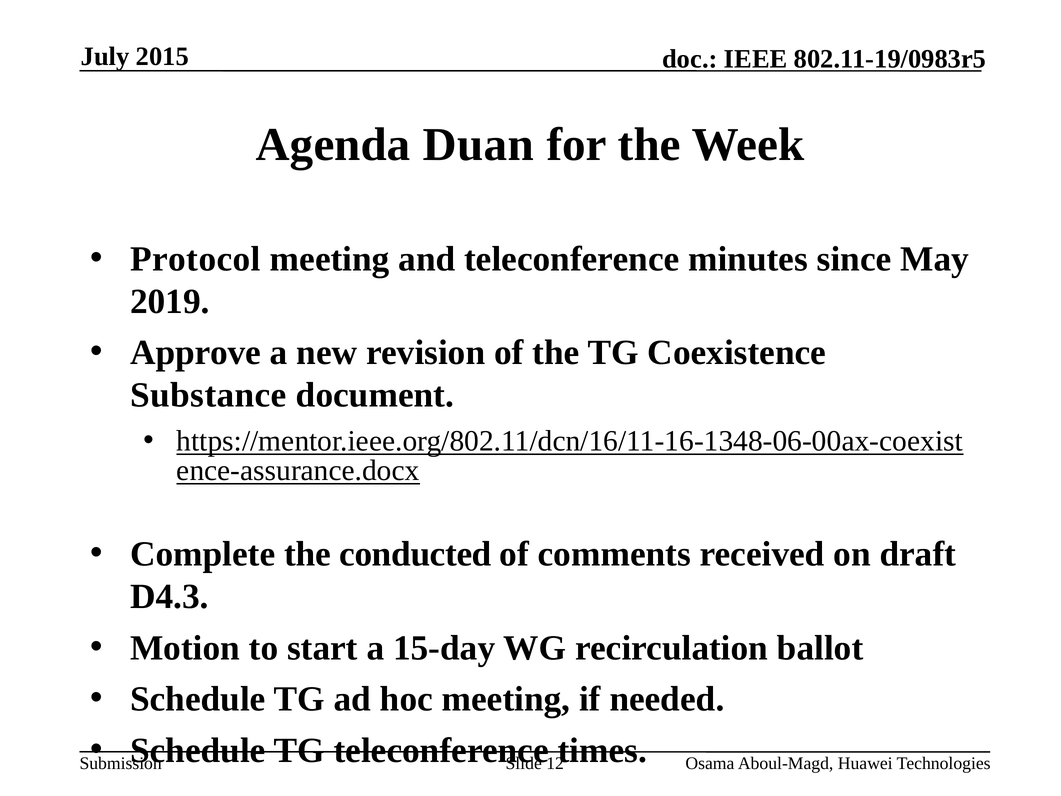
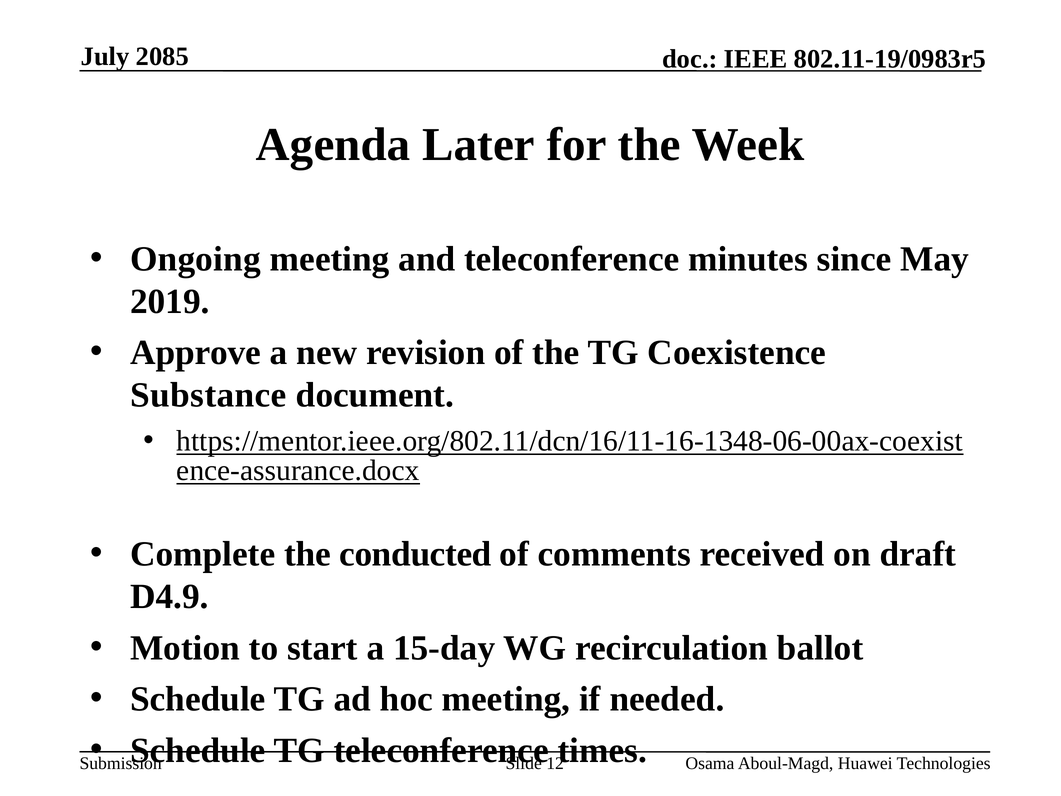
2015: 2015 -> 2085 (162, 56)
Duan: Duan -> Later (479, 145)
Protocol: Protocol -> Ongoing (195, 259)
D4.3: D4.3 -> D4.9 (169, 596)
